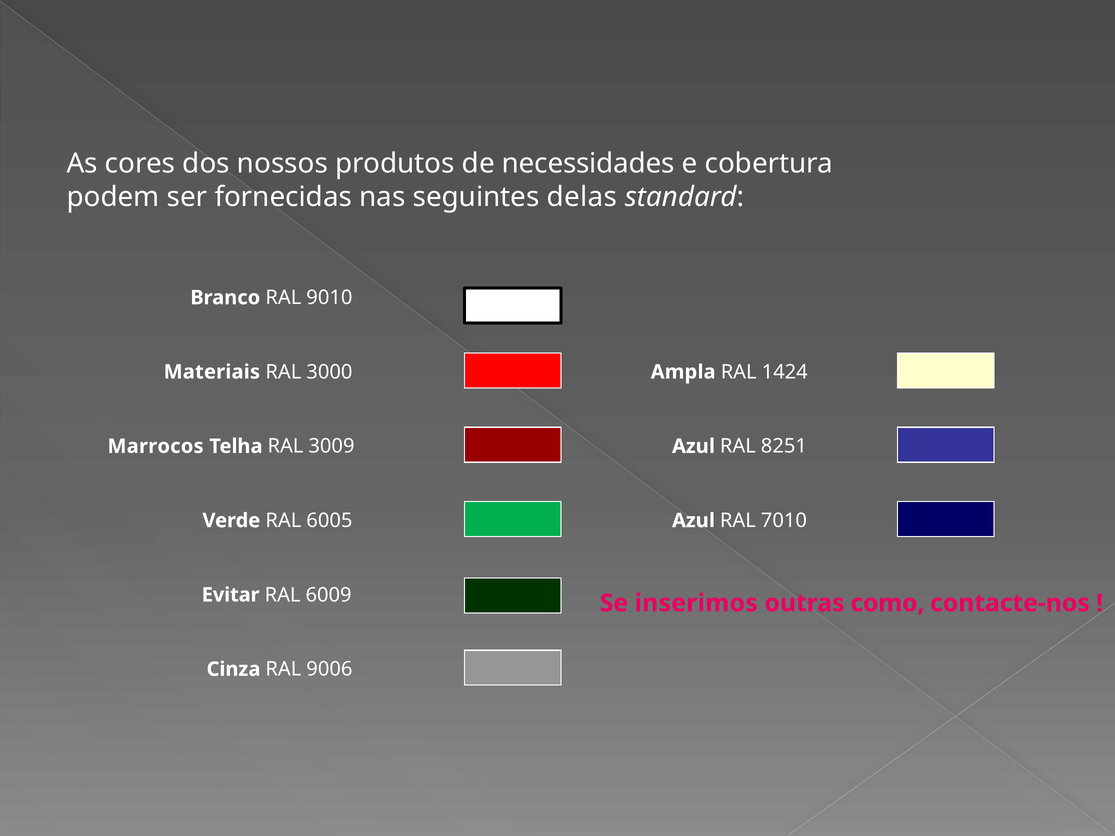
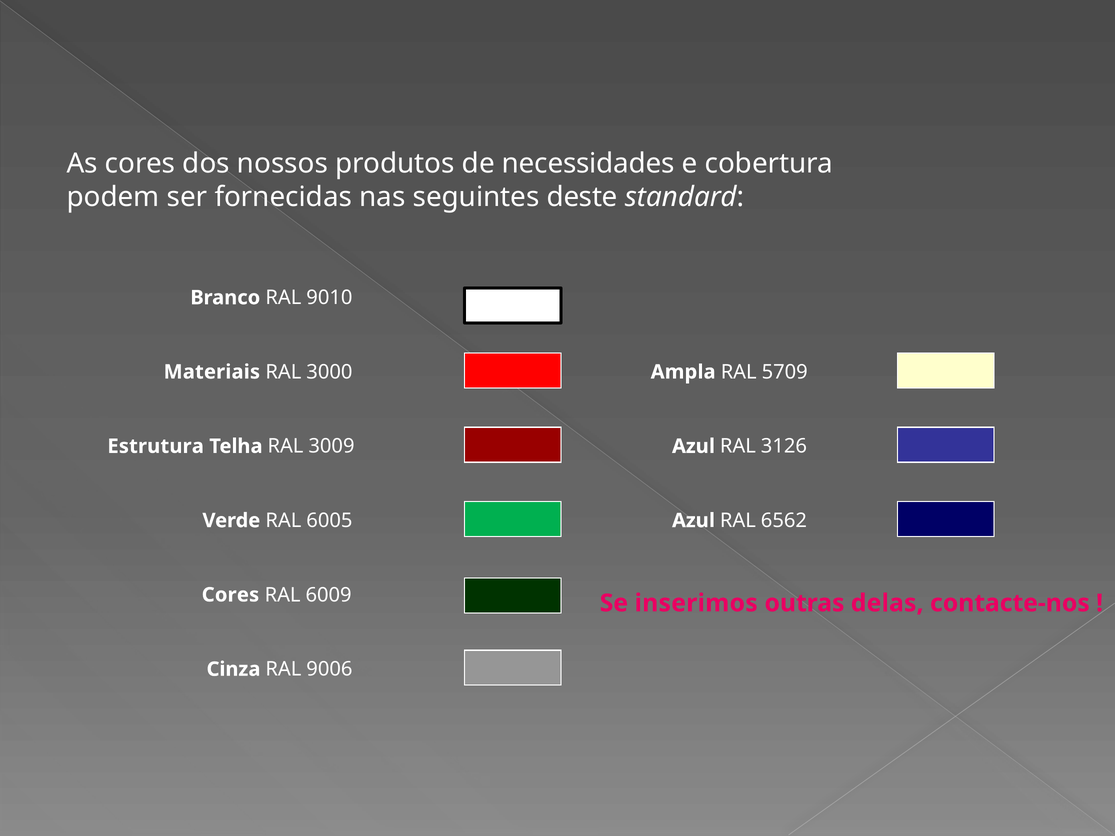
delas: delas -> deste (582, 197)
1424: 1424 -> 5709 (785, 372)
Marrocos: Marrocos -> Estrutura (156, 446)
8251: 8251 -> 3126 (784, 446)
7010: 7010 -> 6562 (784, 521)
Evitar: Evitar -> Cores (230, 595)
como: como -> delas (887, 603)
